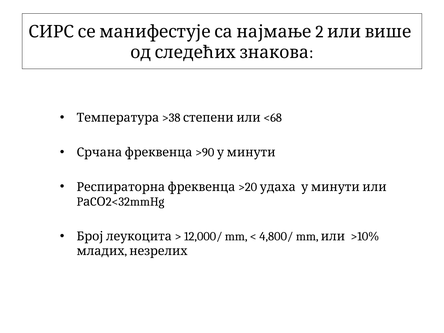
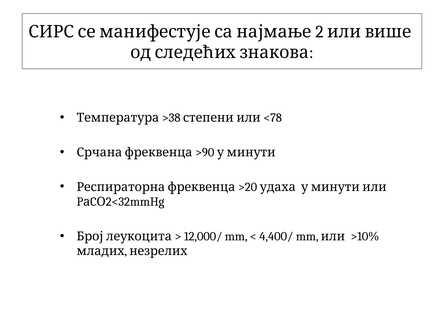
<68: <68 -> <78 (273, 118)
4,800/: 4,800/ -> 4,400/ (276, 236)
